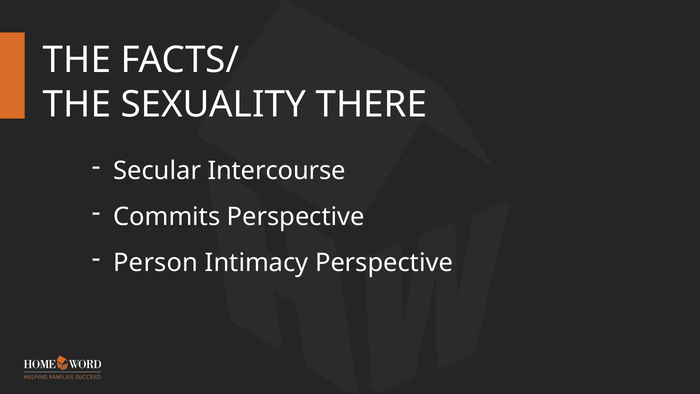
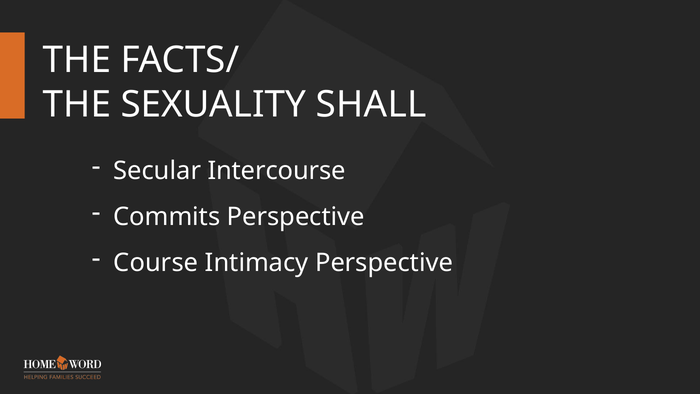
THERE: THERE -> SHALL (371, 104)
Person: Person -> Course (156, 263)
